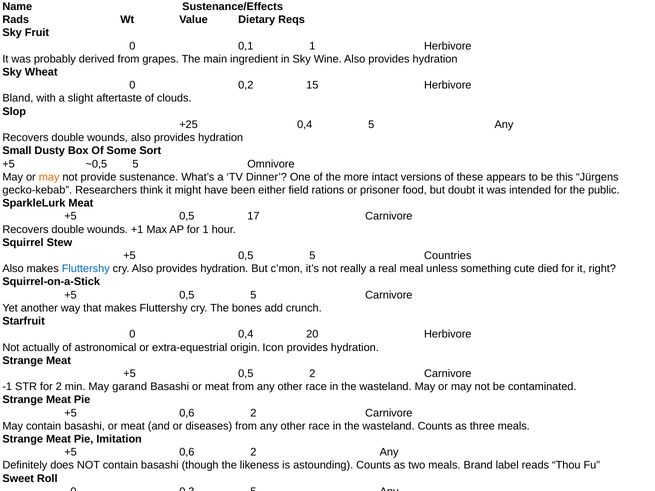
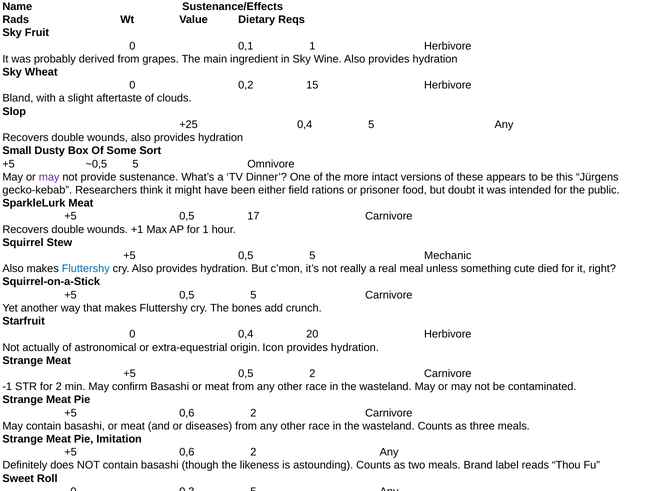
may colour: orange -> purple (49, 177)
Countries: Countries -> Mechanic (448, 256)
garand: garand -> confirm (130, 387)
